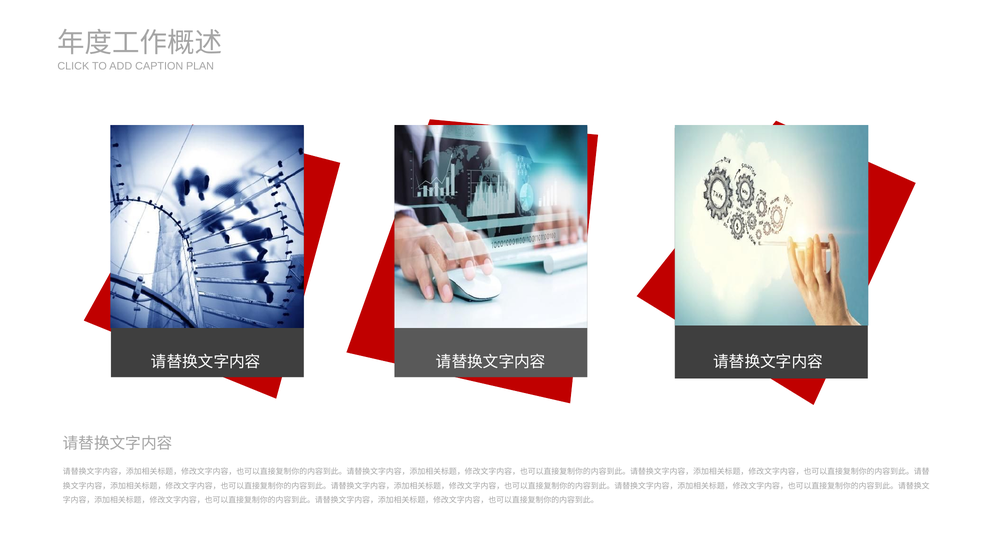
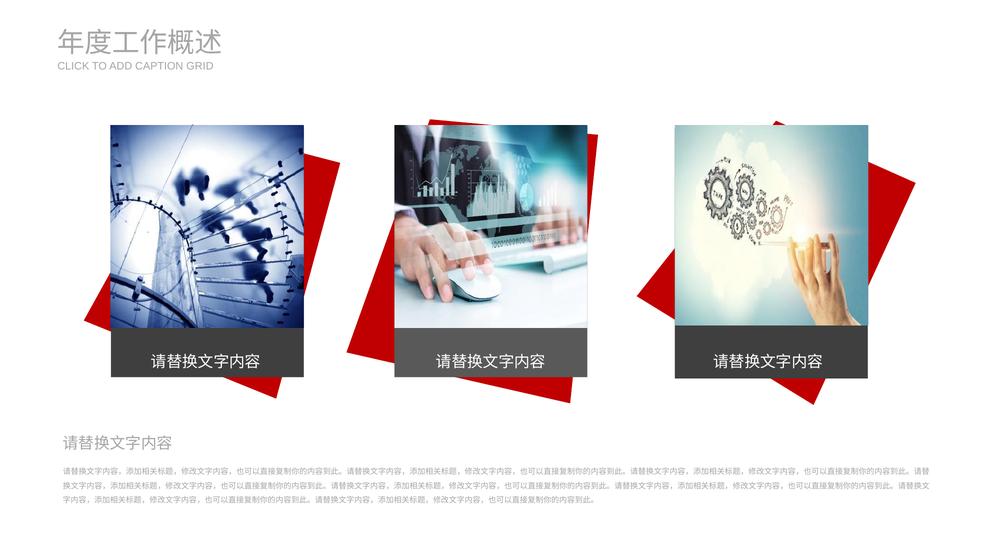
PLAN: PLAN -> GRID (200, 66)
